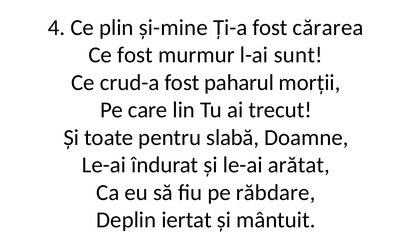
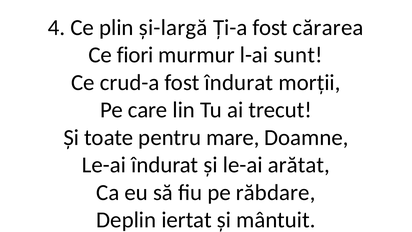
și-mine: și-mine -> și-largă (173, 28)
Ce fost: fost -> fiori (135, 55)
fost paharul: paharul -> îndurat (239, 82)
slabă: slabă -> mare (233, 137)
